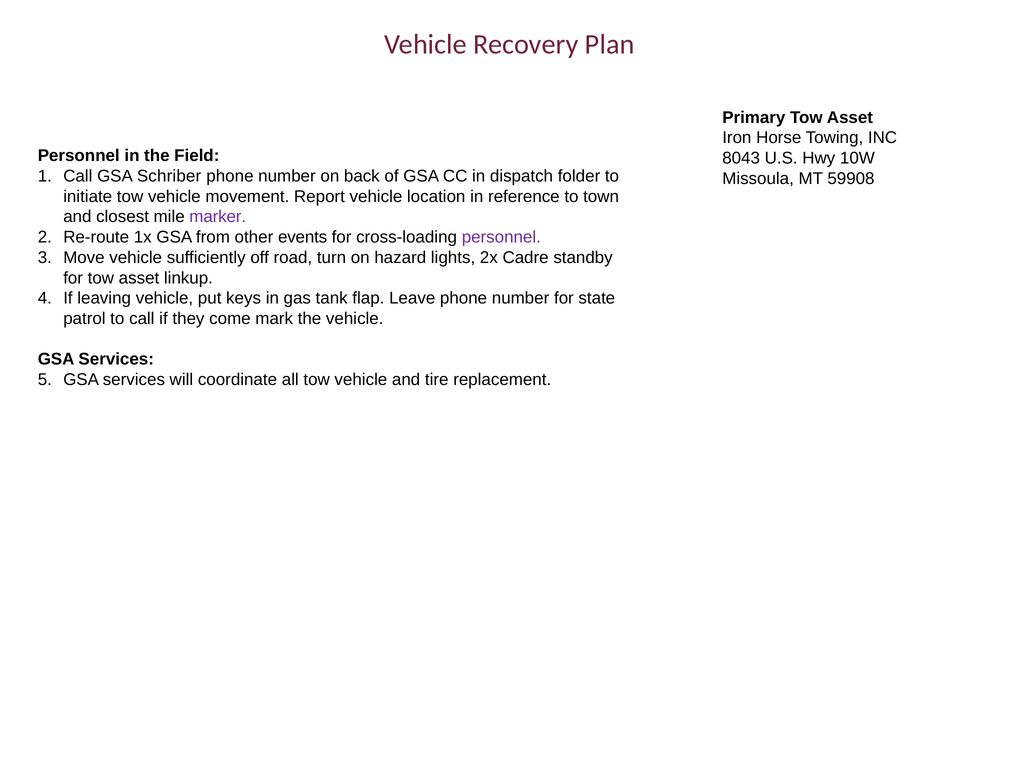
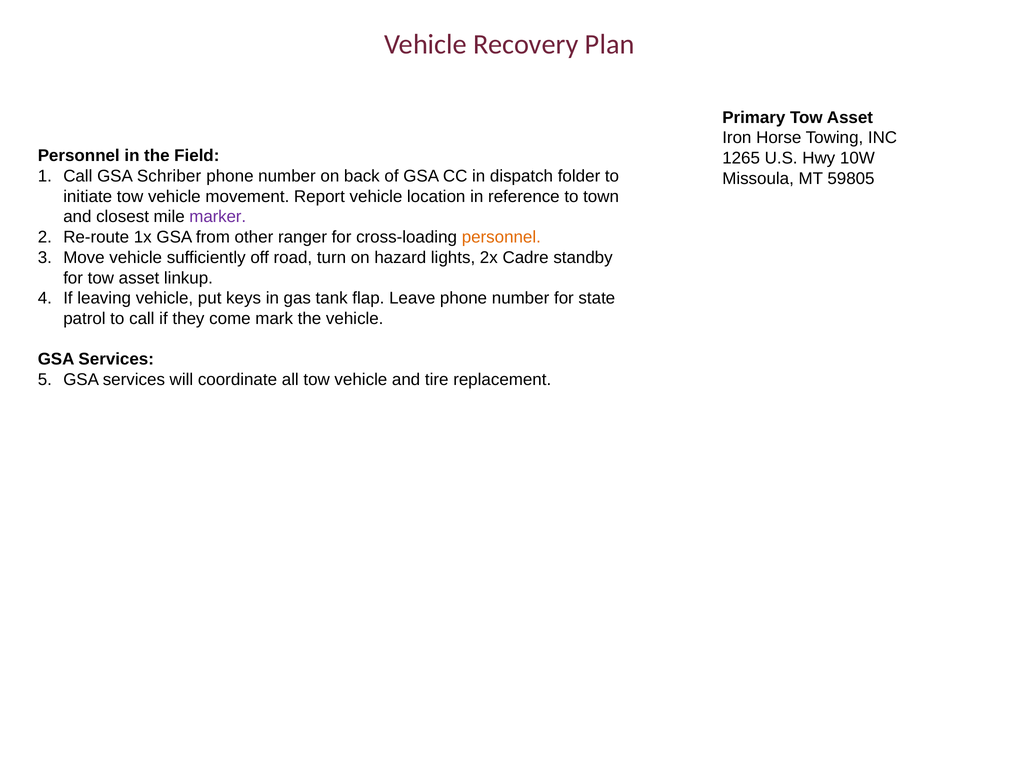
8043: 8043 -> 1265 (741, 158)
59908: 59908 -> 59805 (851, 179)
events: events -> ranger (303, 237)
personnel colour: purple -> orange (501, 237)
